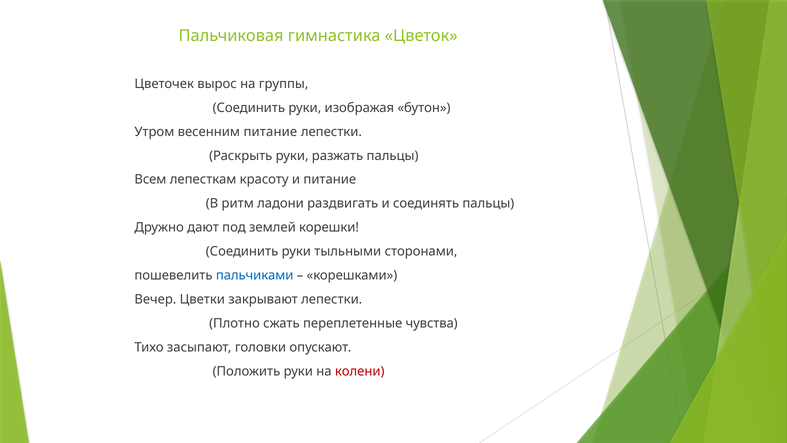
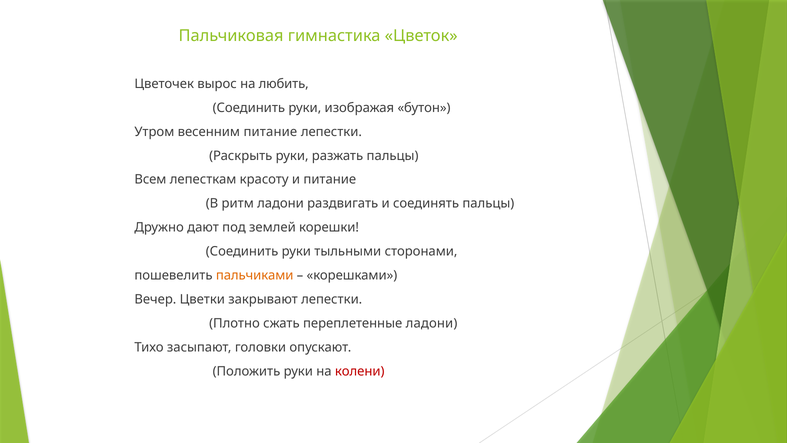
группы: группы -> любить (284, 84)
пальчиками colour: blue -> orange (255, 275)
переплетенные чувства: чувства -> ладони (432, 323)
